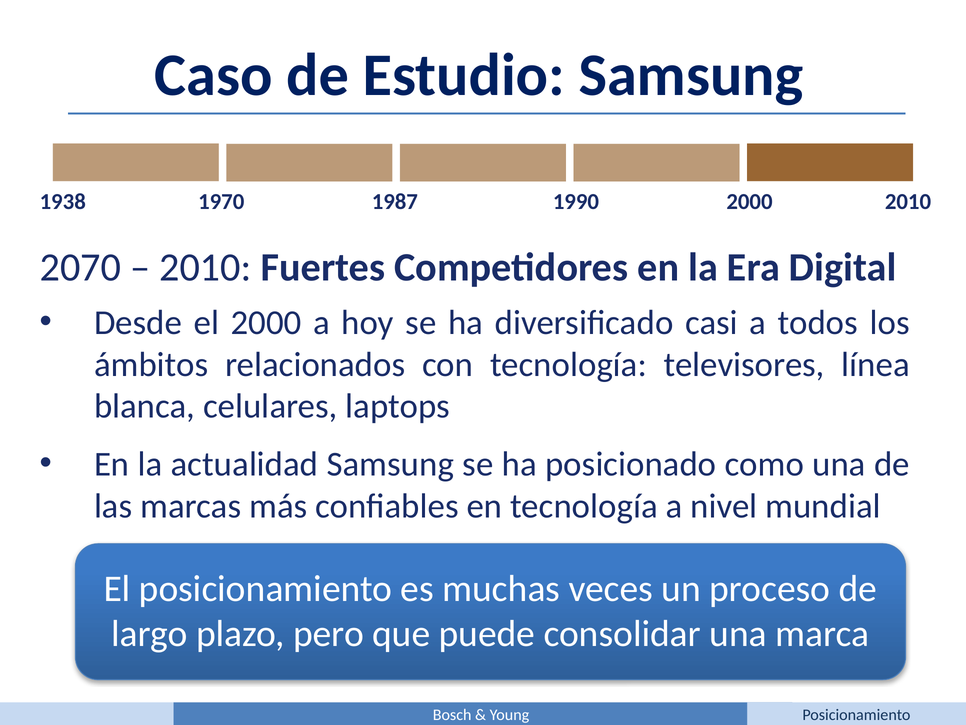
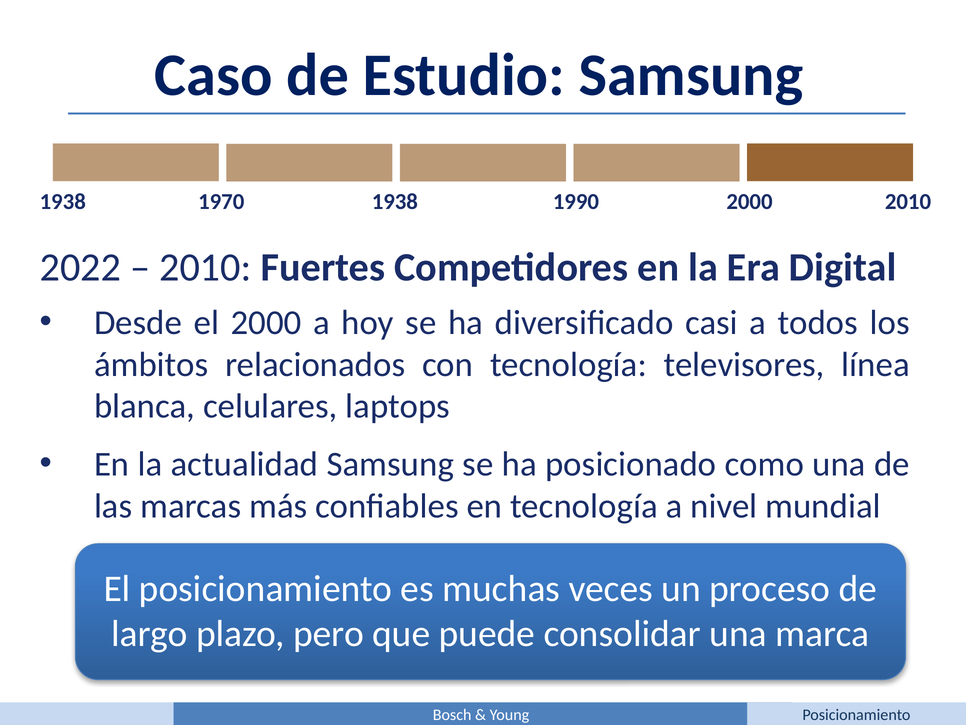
1987: 1987 -> 1938 (395, 201)
2070: 2070 -> 2022 (80, 267)
